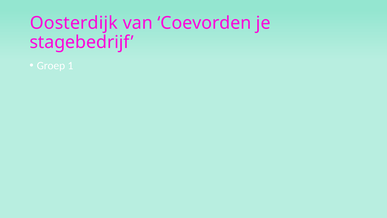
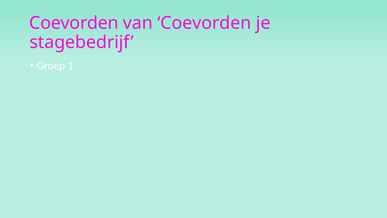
Oosterdijk: Oosterdijk -> Coevorden (74, 23)
